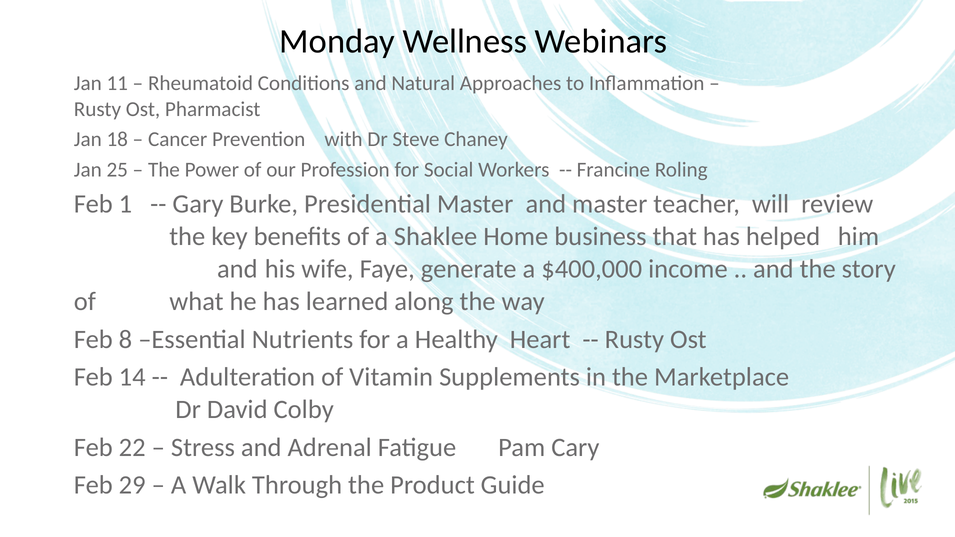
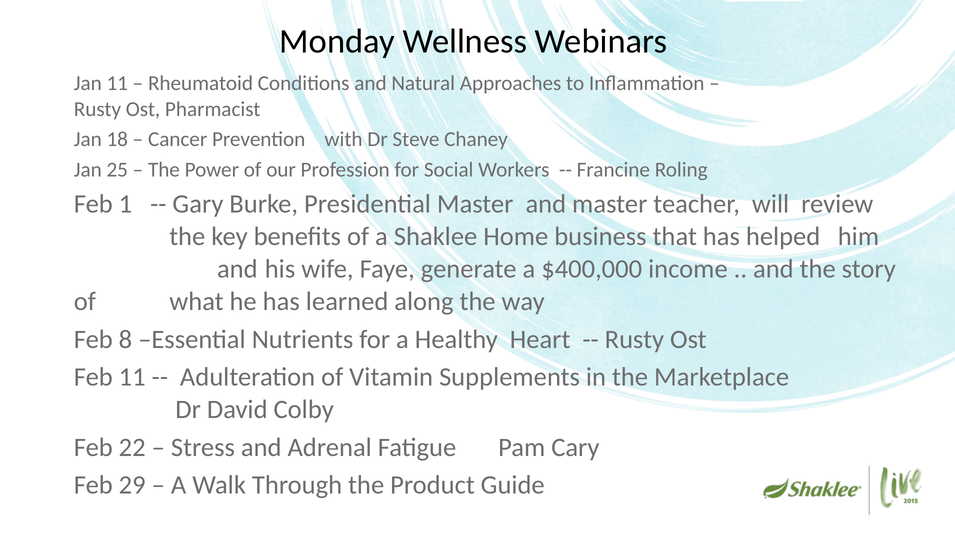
Feb 14: 14 -> 11 (132, 377)
